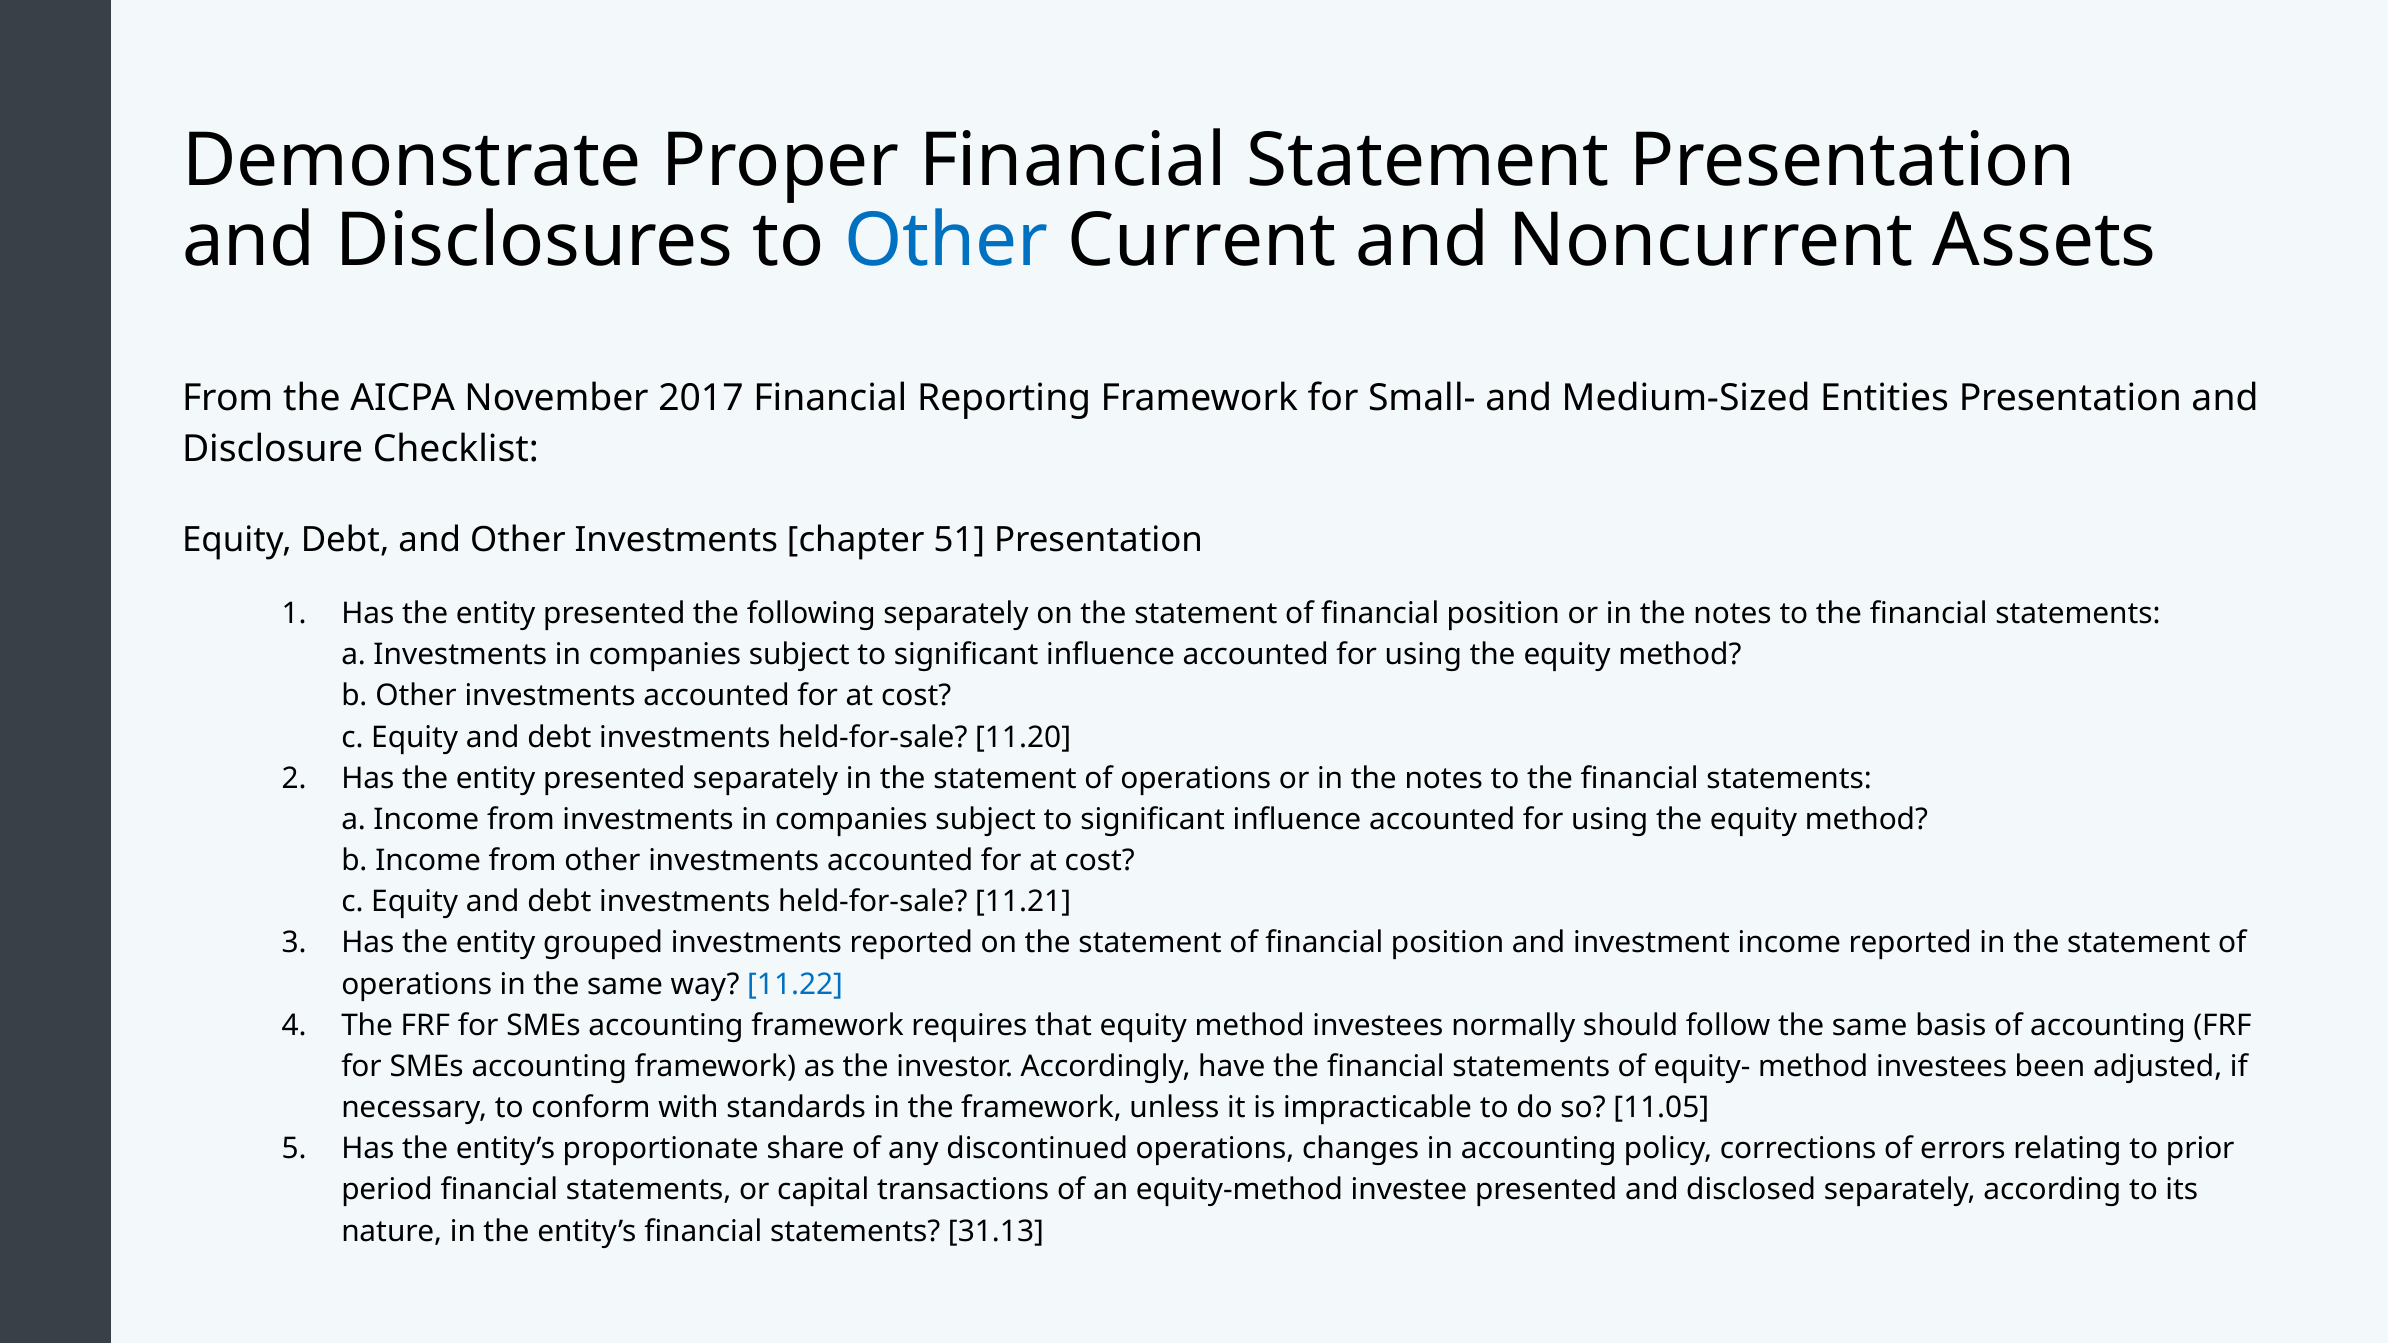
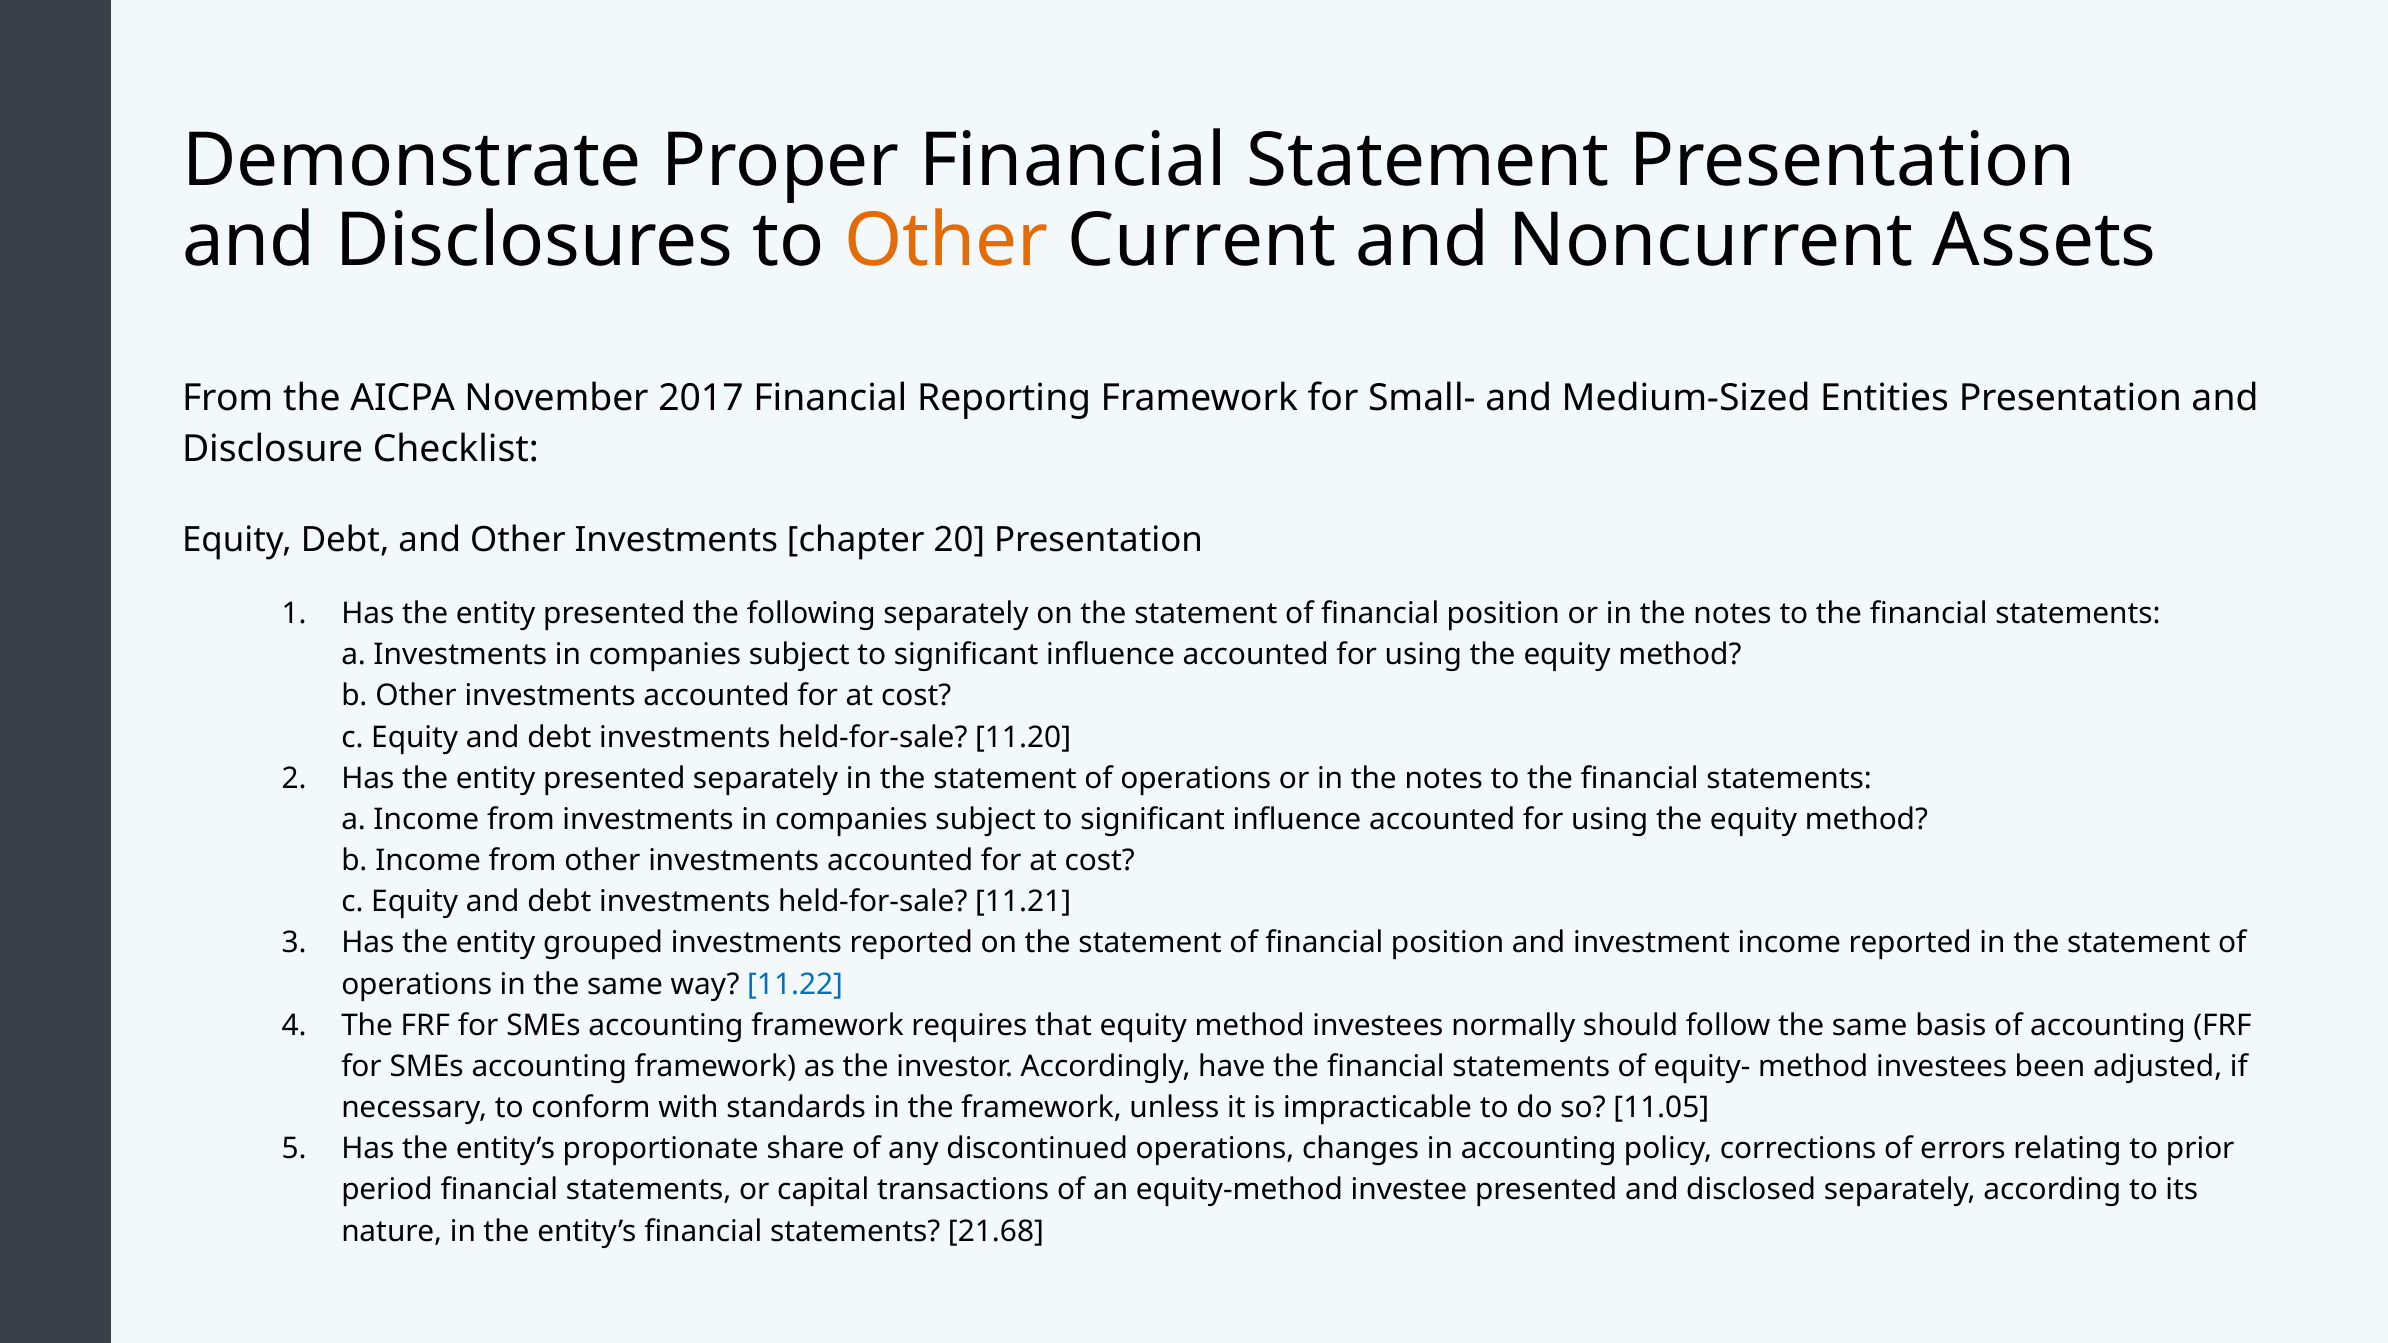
Other colour: blue -> orange (946, 241)
51: 51 -> 20 (959, 540)
31.13: 31.13 -> 21.68 (996, 1232)
